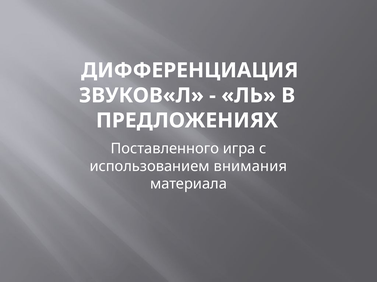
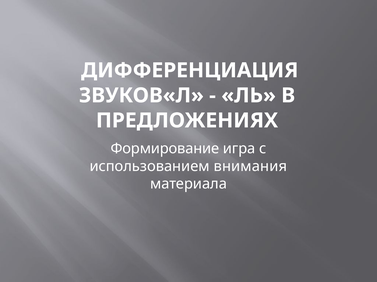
Поставленного: Поставленного -> Формирование (165, 149)
